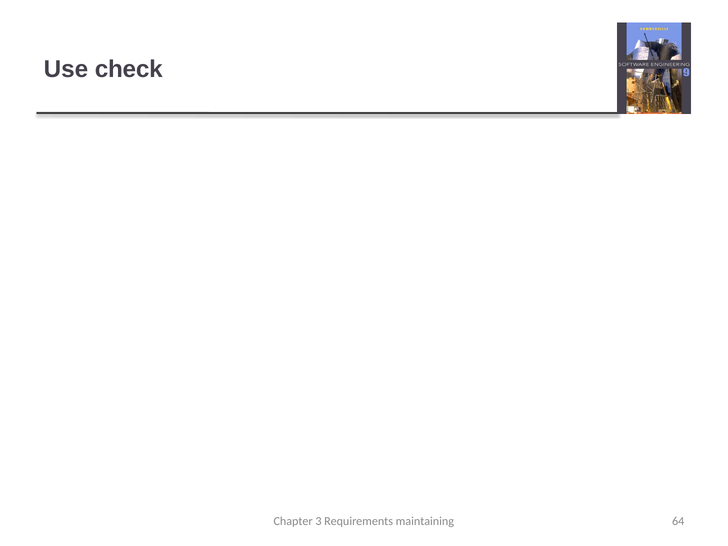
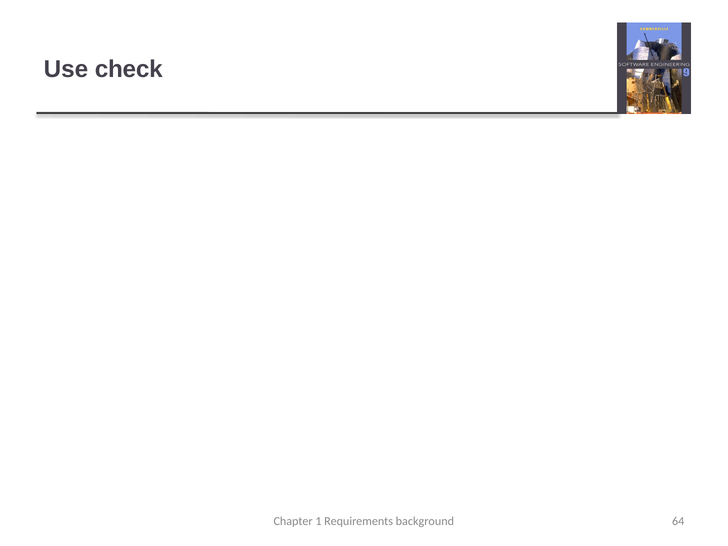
3: 3 -> 1 (318, 521)
maintaining: maintaining -> background (425, 521)
